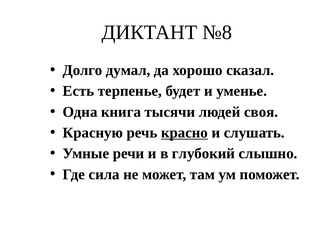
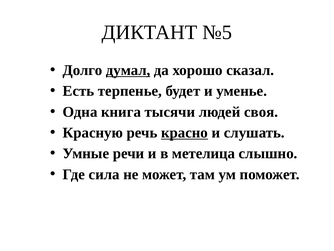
№8: №8 -> №5 (217, 32)
думал underline: none -> present (128, 70)
глубокий: глубокий -> метелица (204, 153)
